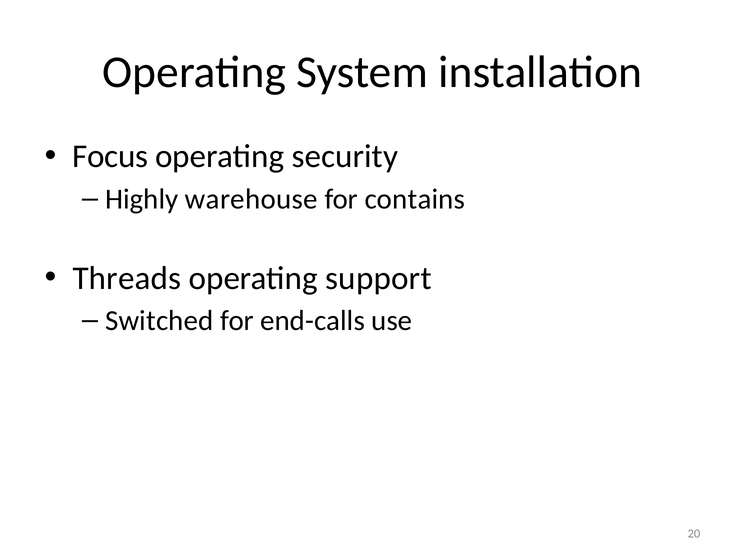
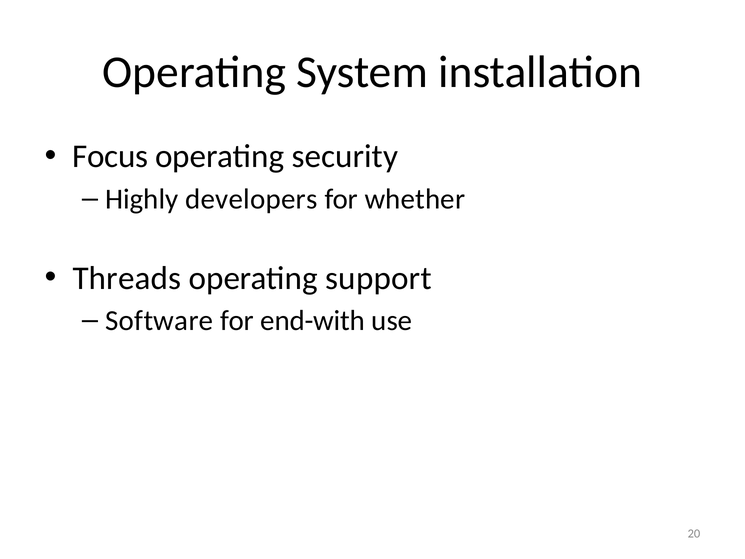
warehouse: warehouse -> developers (251, 199)
contains: contains -> whether (415, 199)
Switched: Switched -> Software (159, 321)
end-calls: end-calls -> end-with (313, 321)
